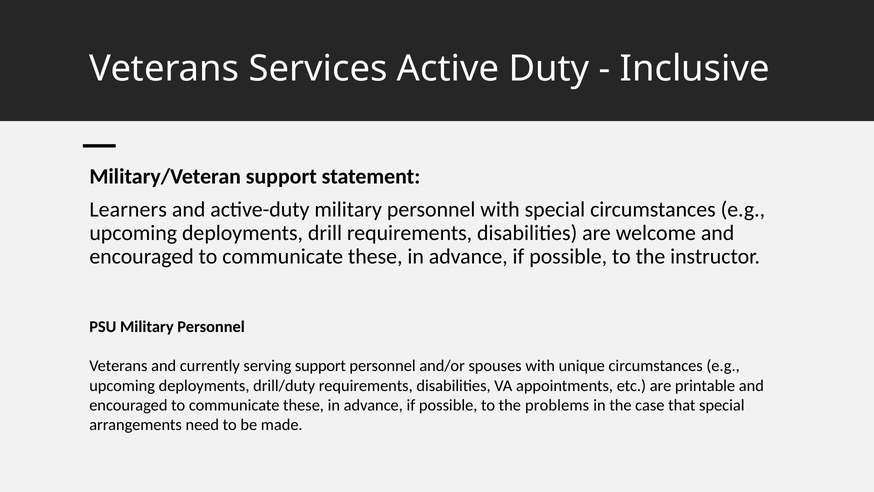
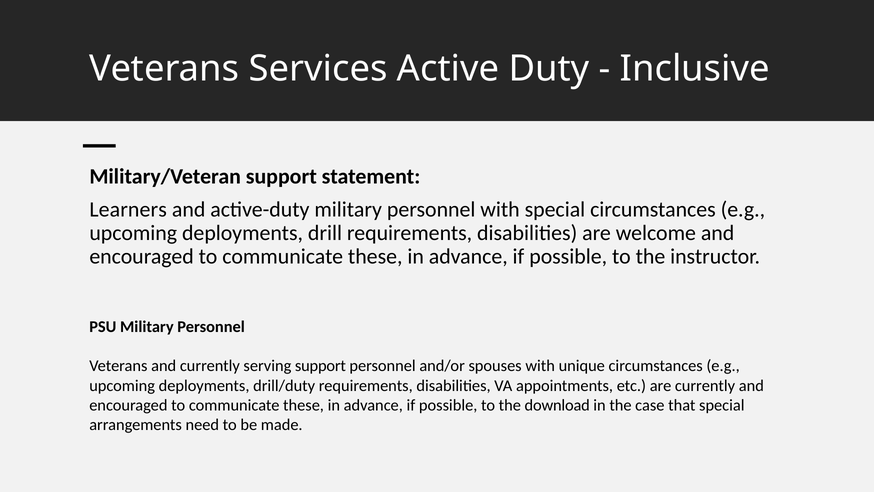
are printable: printable -> currently (705, 385)
problems: problems -> download (557, 405)
